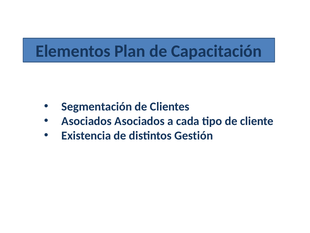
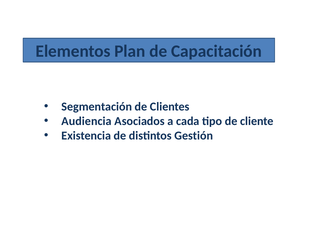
Asociados: Asociados -> Audiencia (87, 121)
